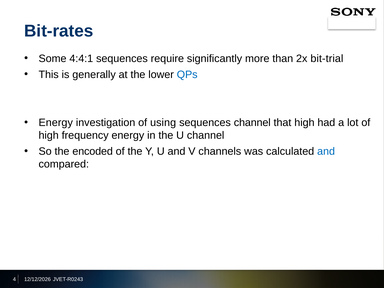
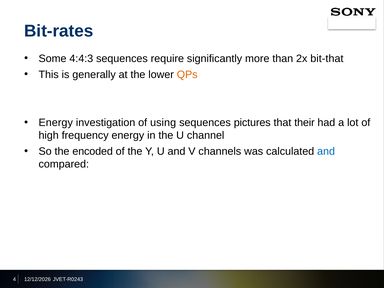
4:4:1: 4:4:1 -> 4:4:3 (81, 59)
bit-trial: bit-trial -> bit-that (327, 59)
QPs colour: blue -> orange (187, 75)
sequences channel: channel -> pictures (252, 123)
that high: high -> their (304, 123)
